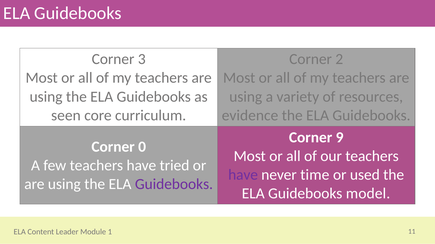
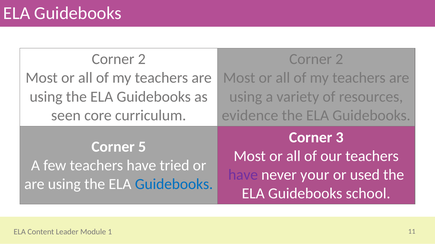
3: 3 -> 2 (142, 59)
9: 9 -> 3 (340, 138)
0: 0 -> 5 (142, 147)
time: time -> your (315, 175)
Guidebooks colour: purple -> blue (174, 185)
model: model -> school (368, 194)
